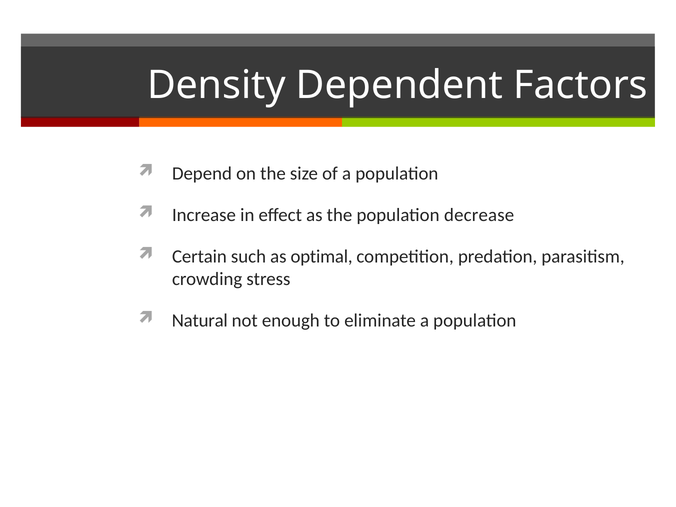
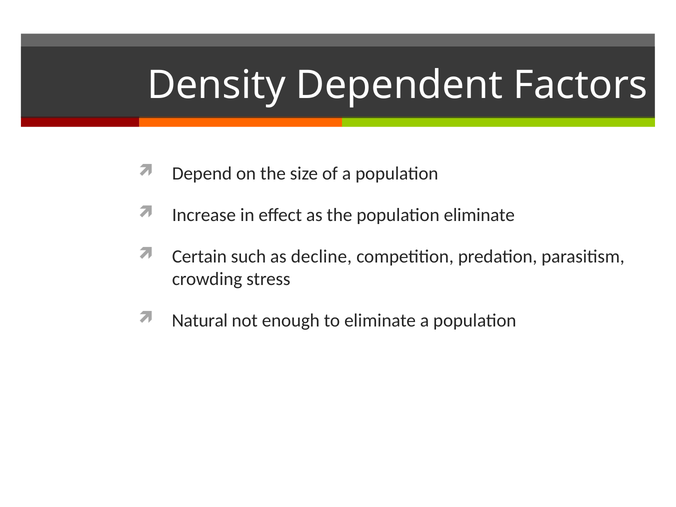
population decrease: decrease -> eliminate (479, 215)
optimal: optimal -> decline (321, 256)
